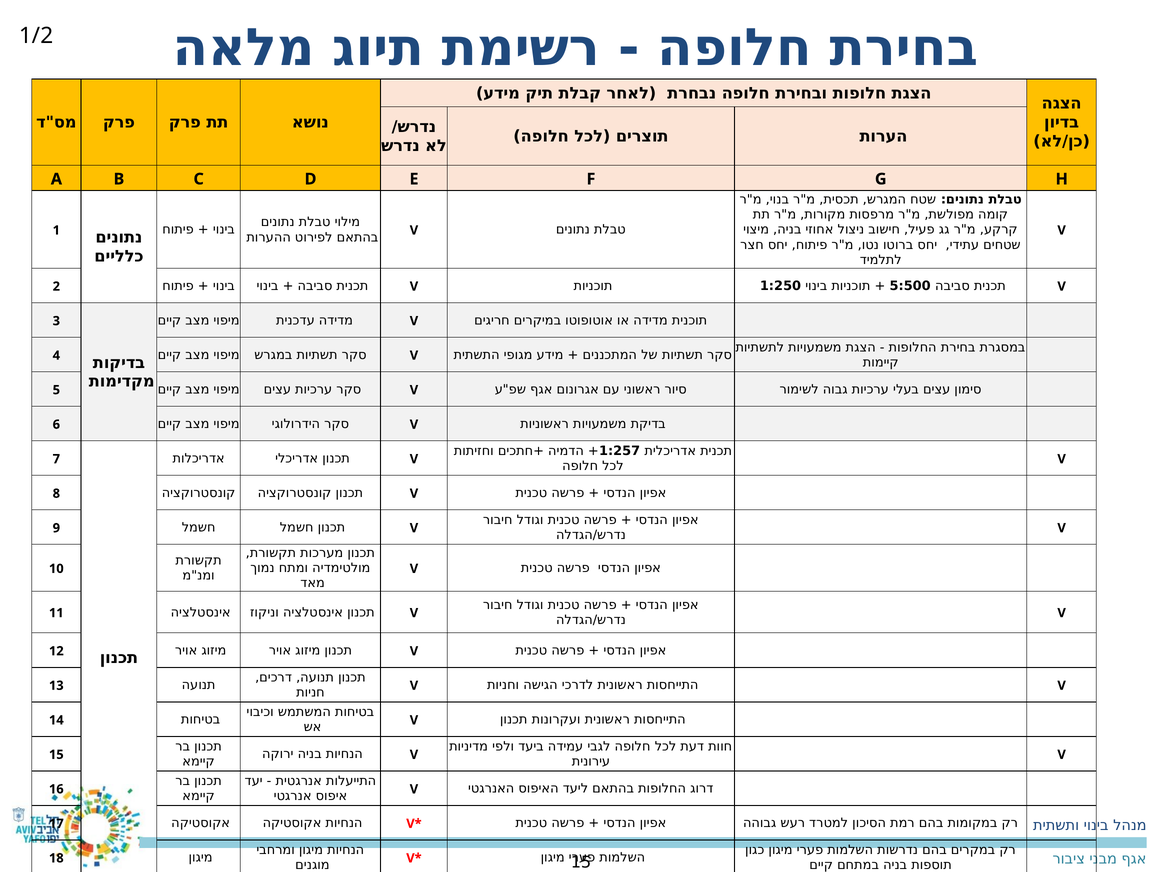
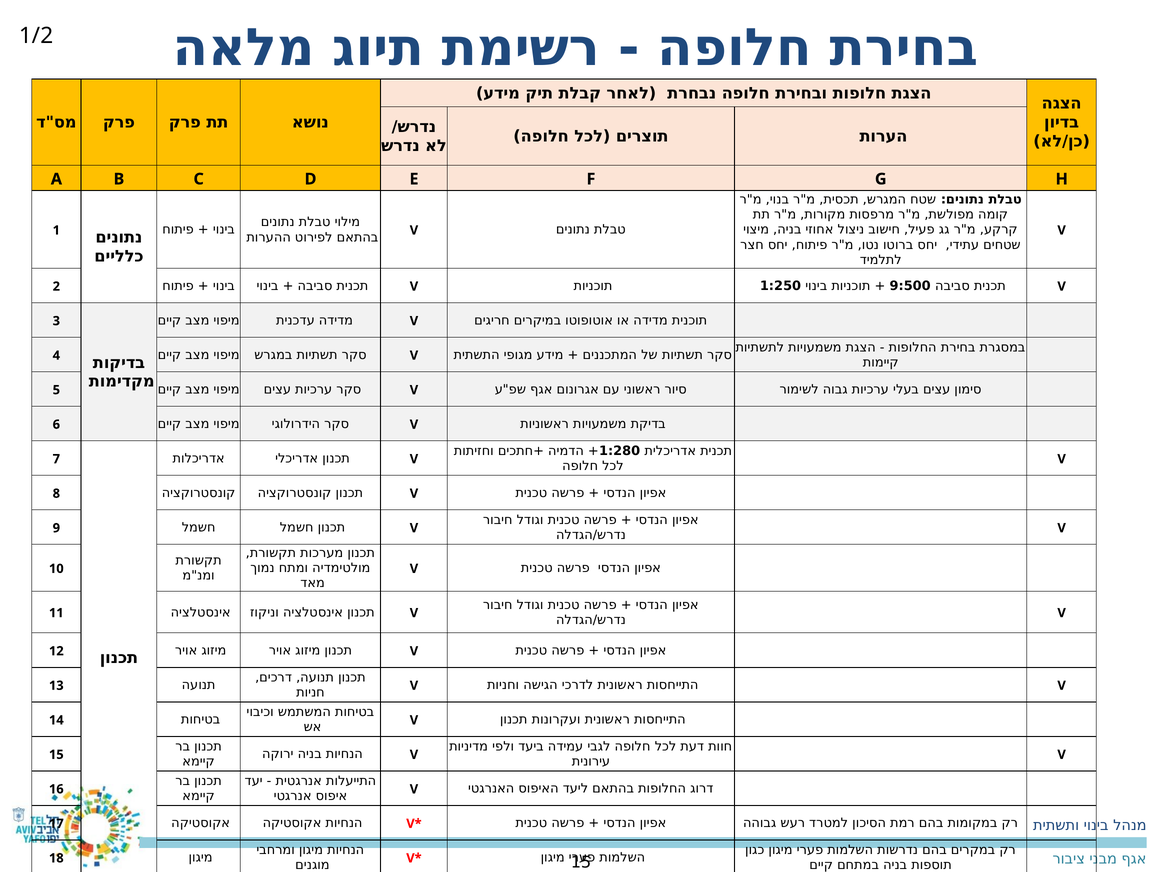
5:500: 5:500 -> 9:500 (910, 286)
1:257: 1:257 -> 1:280 (620, 451)
